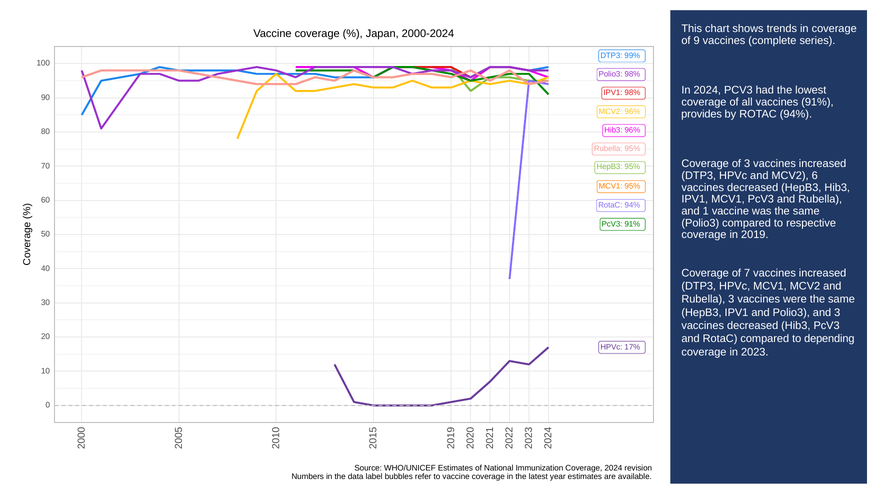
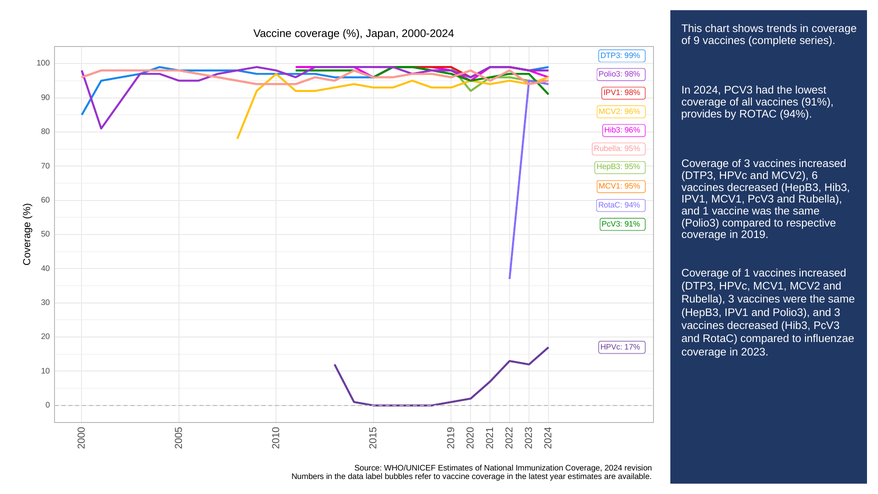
of 7: 7 -> 1 (747, 273)
depending: depending -> influenzae (829, 339)
